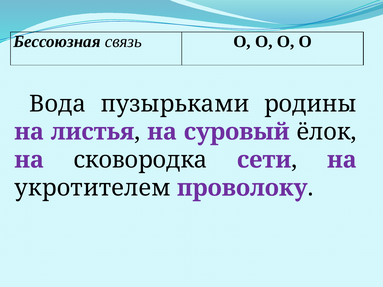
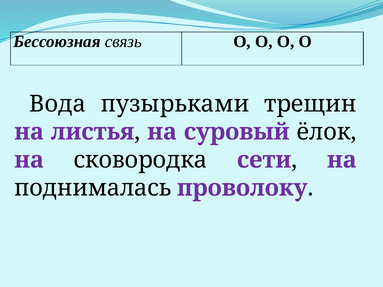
родины: родины -> трещин (310, 104)
укротителем: укротителем -> поднималась (93, 188)
